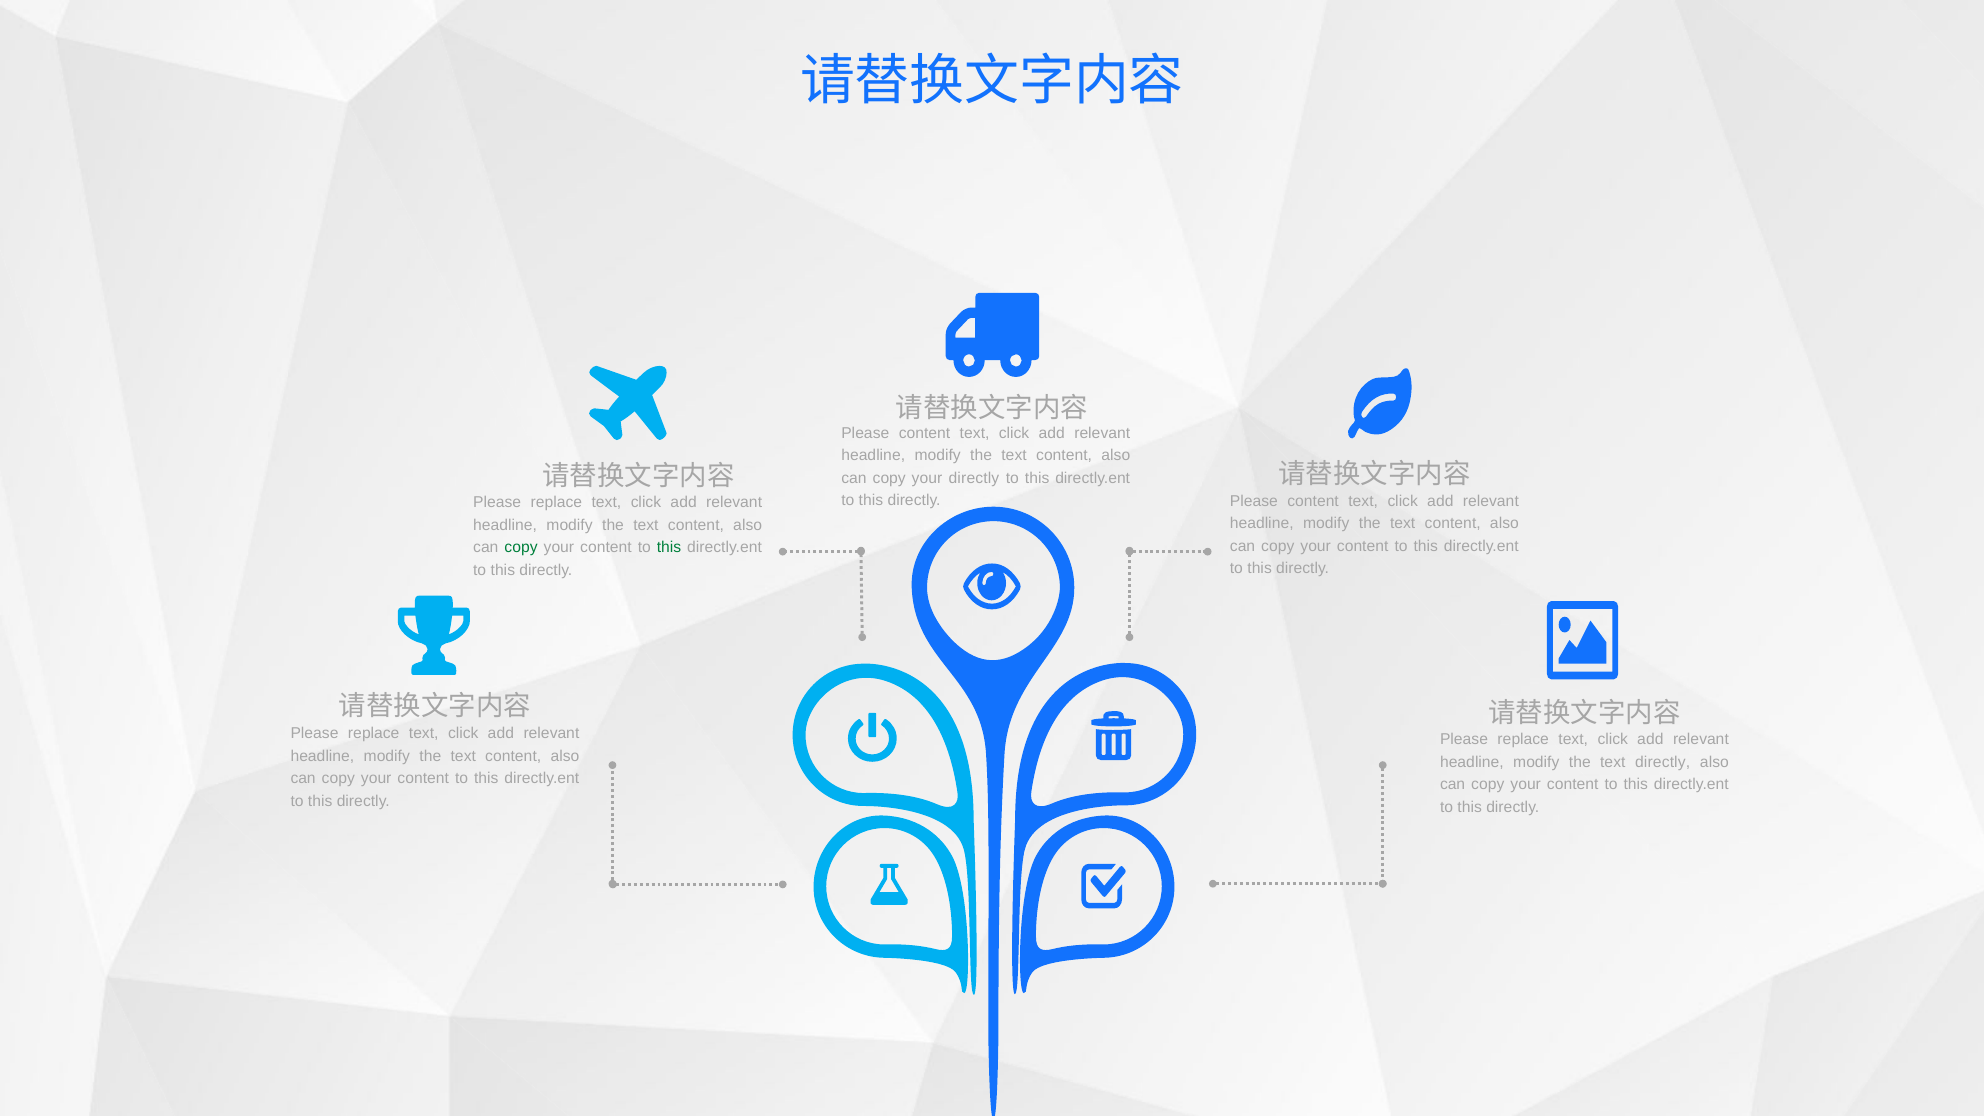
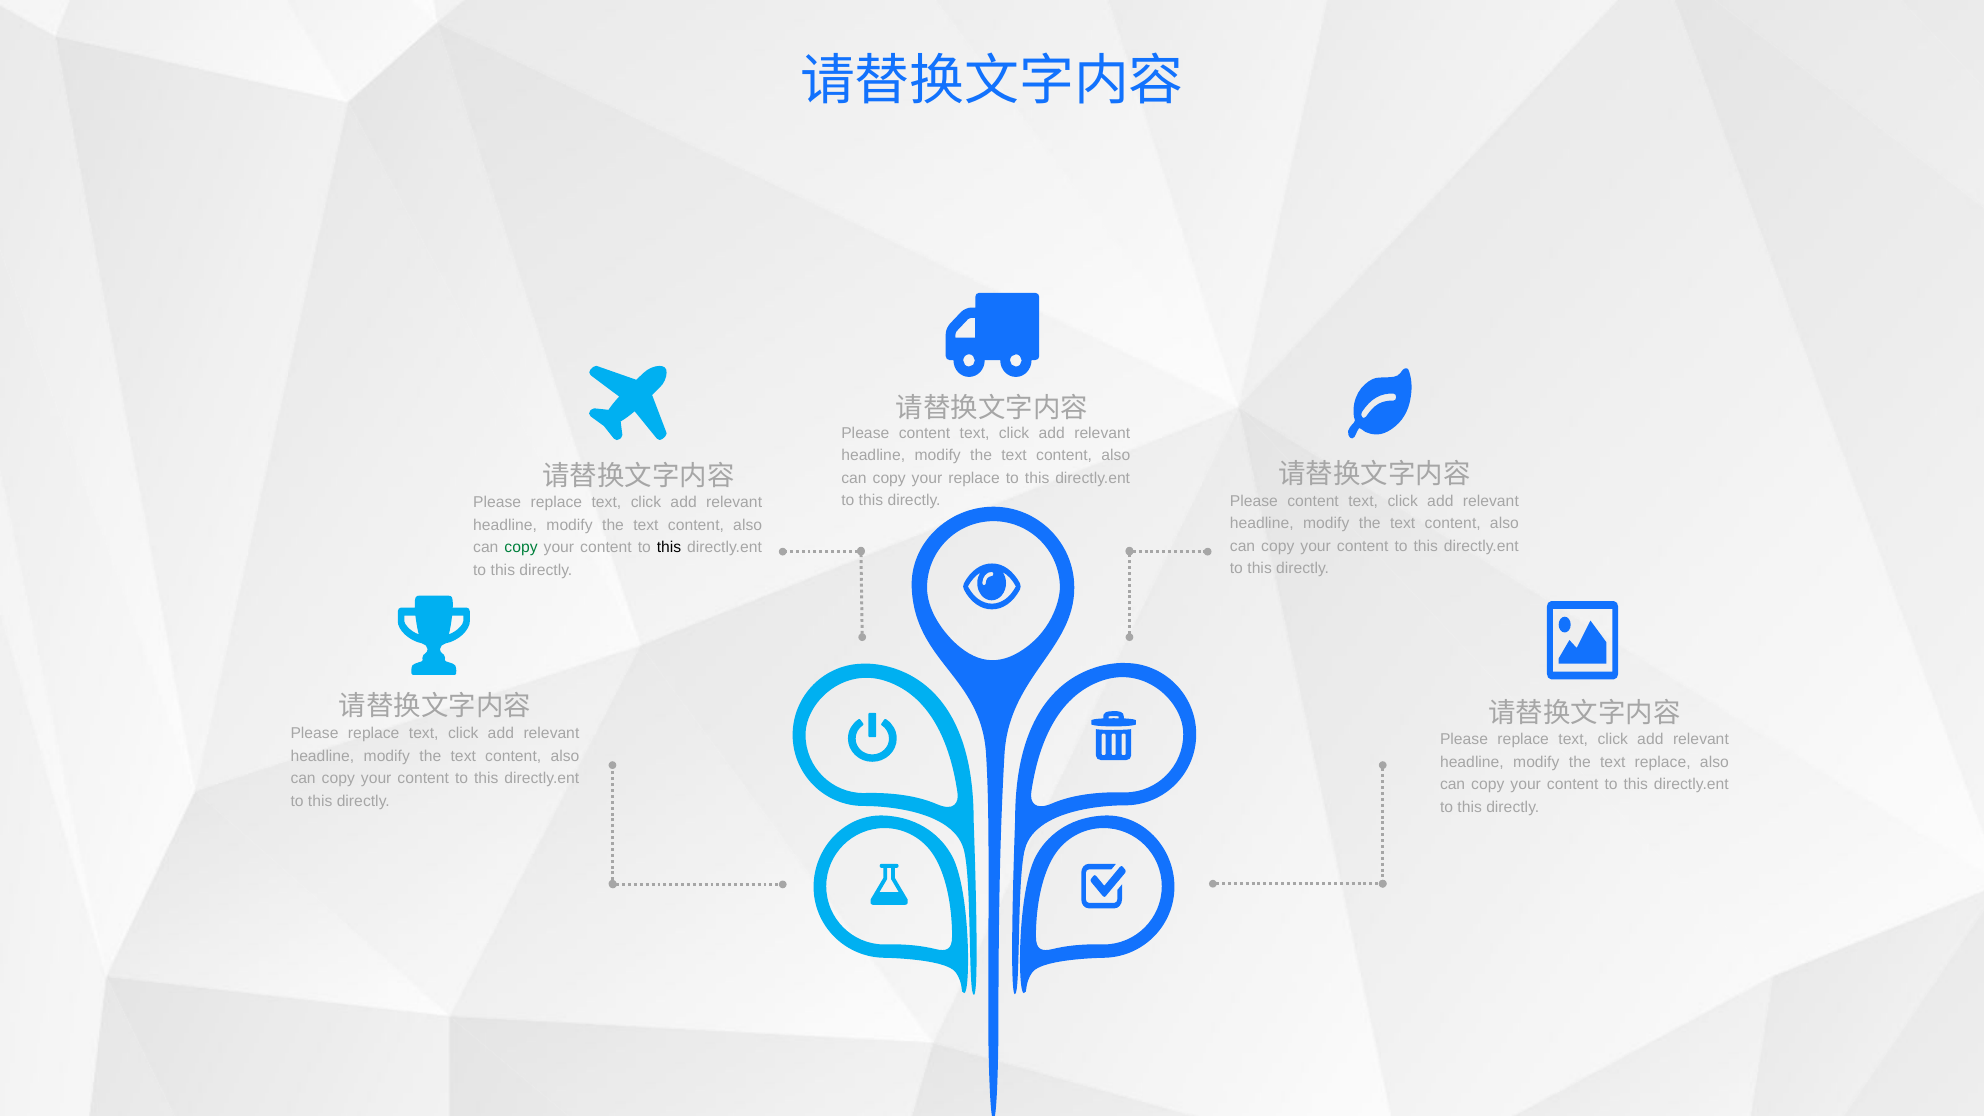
your directly: directly -> replace (974, 478)
this colour: green -> black (669, 548)
text directly: directly -> replace (1663, 762)
